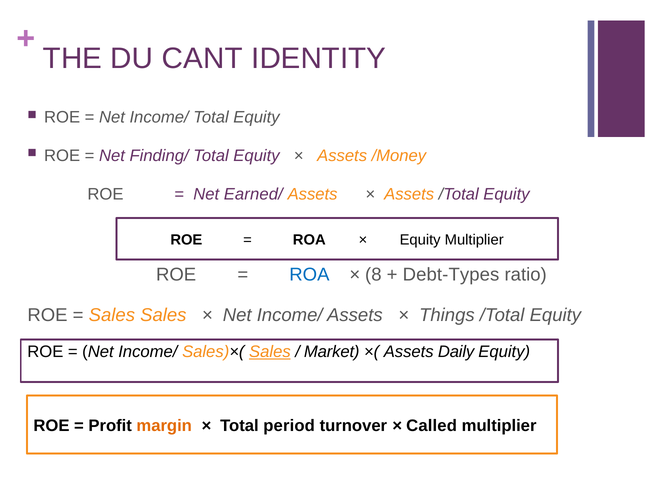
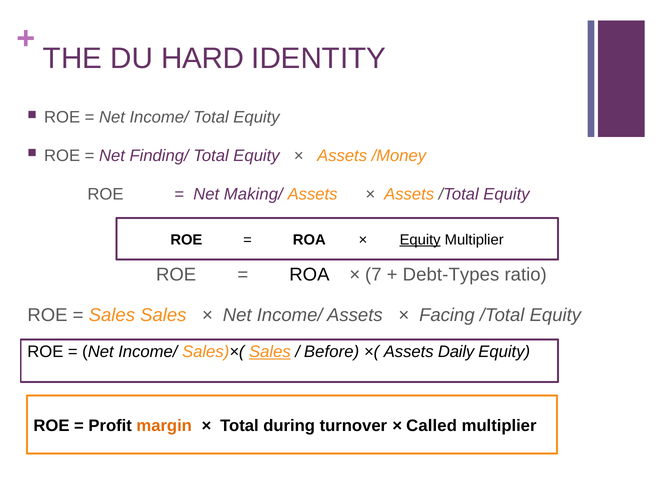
CANT: CANT -> HARD (203, 58)
Earned/: Earned/ -> Making/ (253, 194)
Equity underline: none -> present (420, 240)
ROA colour: blue -> black (309, 275)
8: 8 -> 7 (373, 275)
Things: Things -> Facing (447, 316)
Market: Market -> Before (332, 352)
period: period -> during (289, 426)
